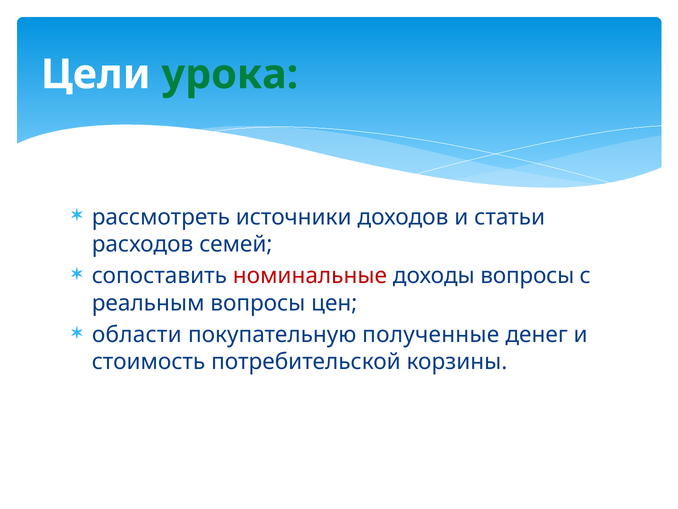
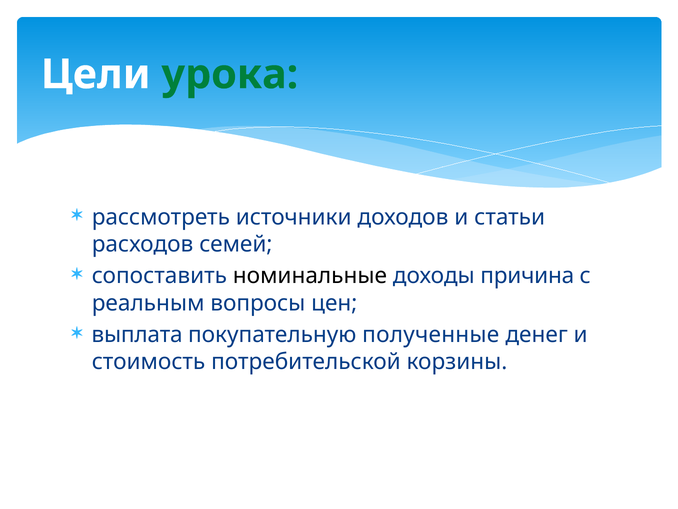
номинальные colour: red -> black (310, 276)
доходы вопросы: вопросы -> причина (527, 276)
области: области -> выплата (137, 334)
